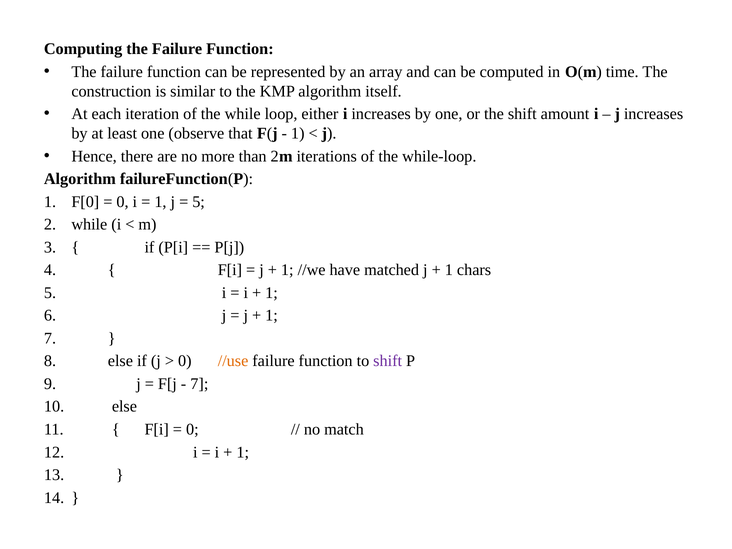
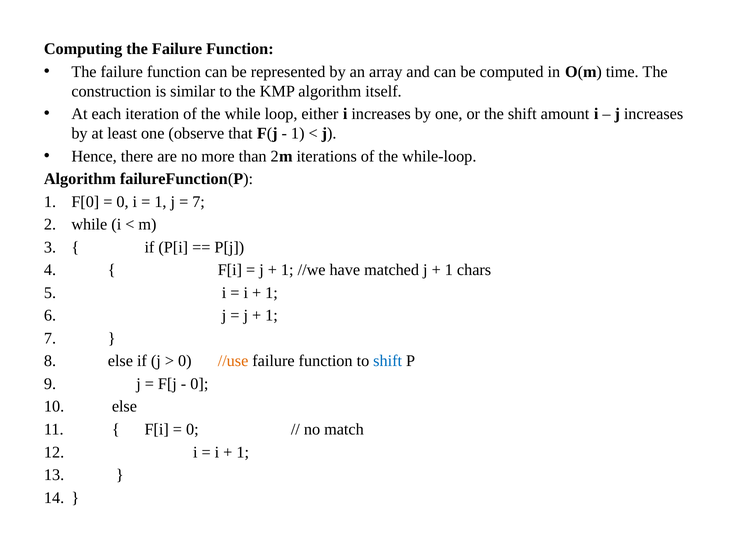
5: 5 -> 7 (199, 202)
shift colour: purple -> blue (388, 361)
7: 7 -> 0 (199, 384)
